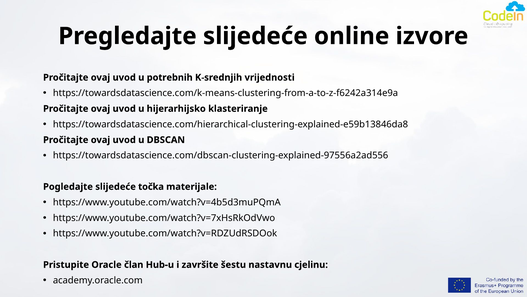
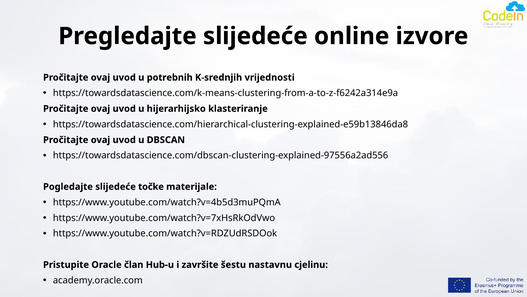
točka: točka -> točke (151, 186)
